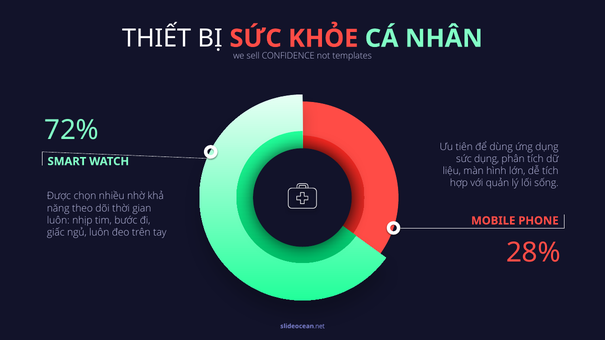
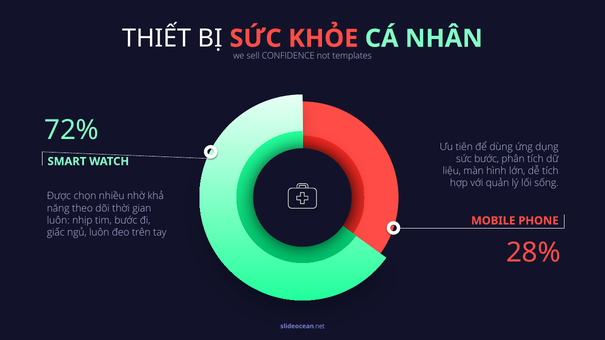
sức dụng: dụng -> bước (487, 159)
